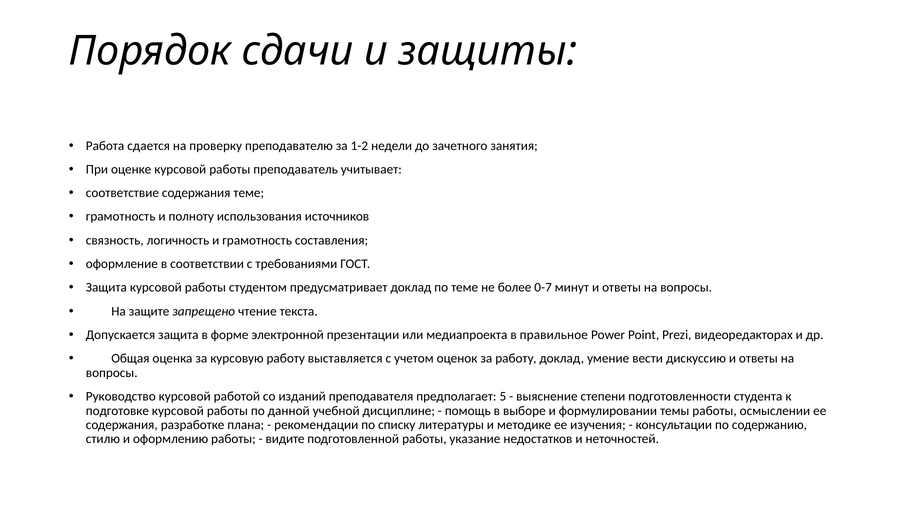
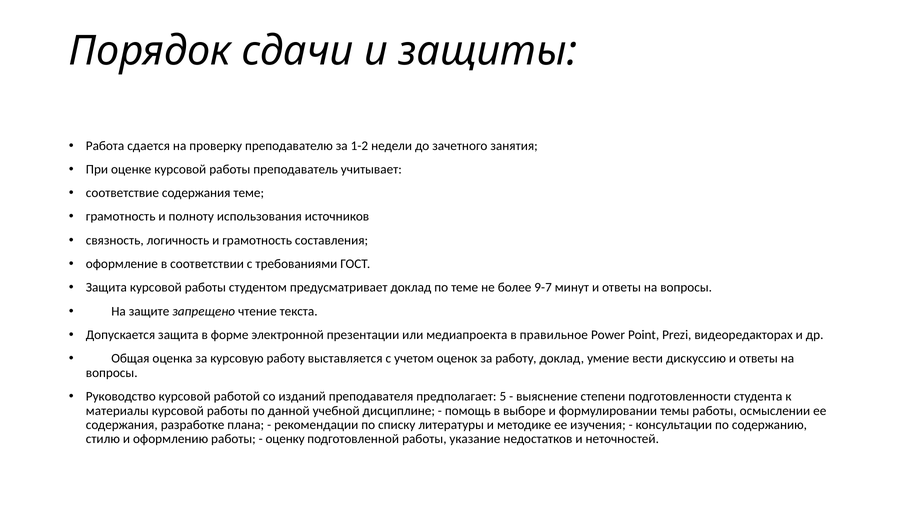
0-7: 0-7 -> 9-7 (543, 288)
подготовке: подготовке -> материалы (117, 411)
видите: видите -> оценку (285, 440)
